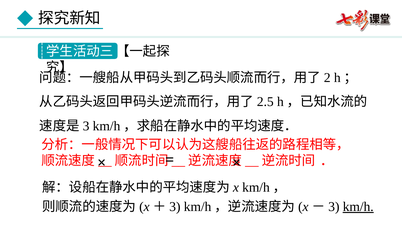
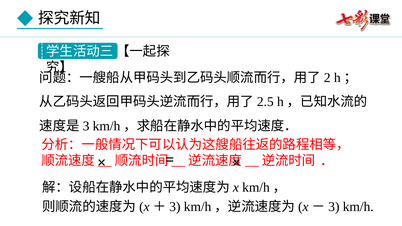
km/h underline: present -> none (358, 207)
